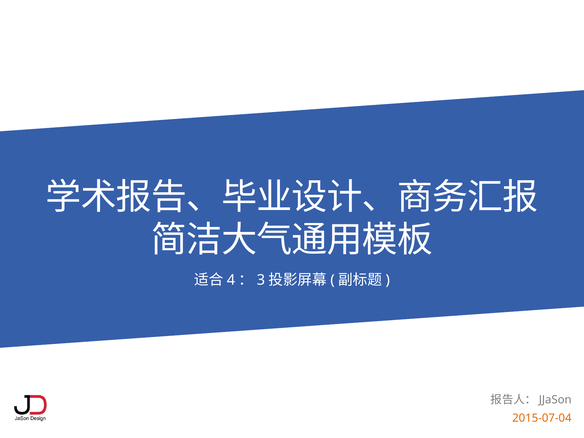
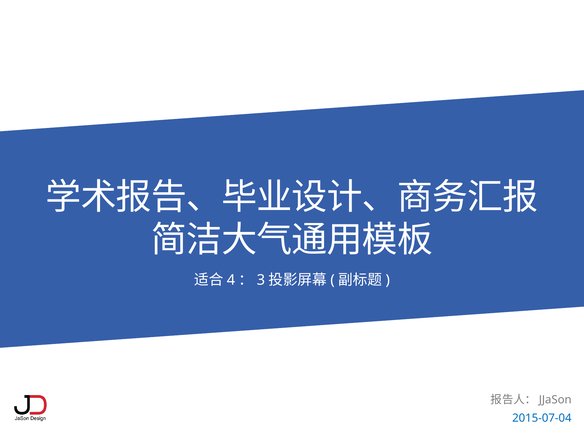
2015-07-04 colour: orange -> blue (542, 418)
